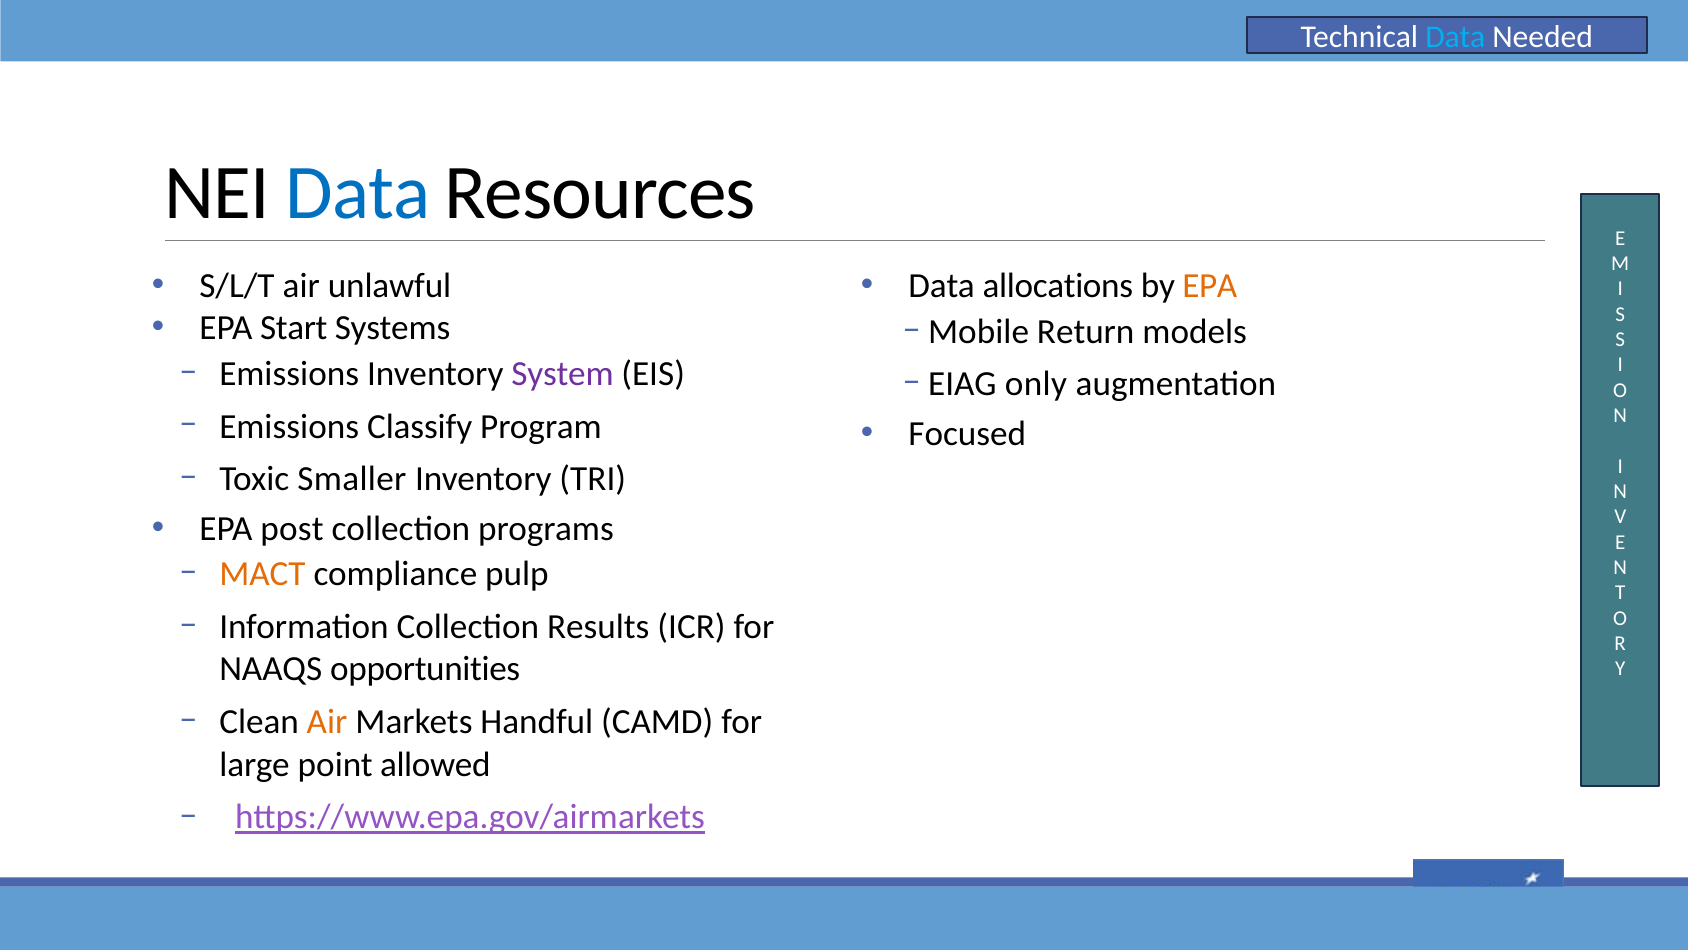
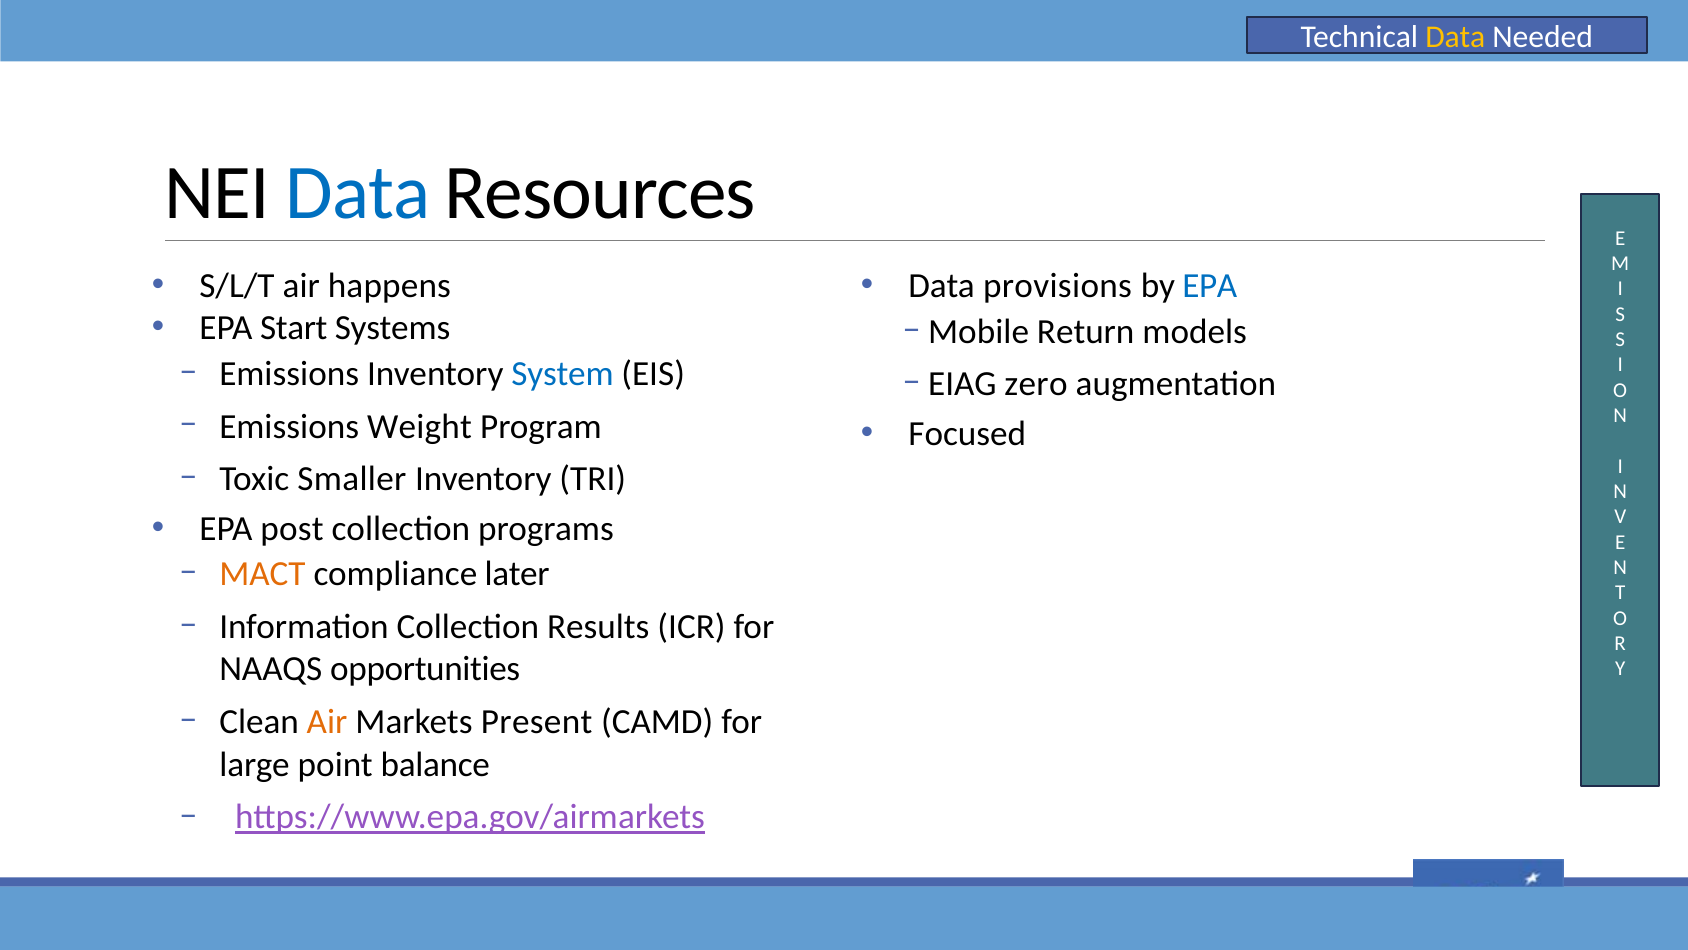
Data colour: light blue -> yellow (1455, 37)
unlawful: unlawful -> happens (389, 285)
allocations: allocations -> provisions (1058, 285)
EPA colour: orange -> blue (1210, 285)
System colour: purple -> blue (563, 373)
only: only -> zero (1036, 384)
Classify: Classify -> Weight (419, 426)
pulp: pulp -> later (517, 574)
Handful: Handful -> Present (537, 722)
allowed: allowed -> balance (435, 764)
